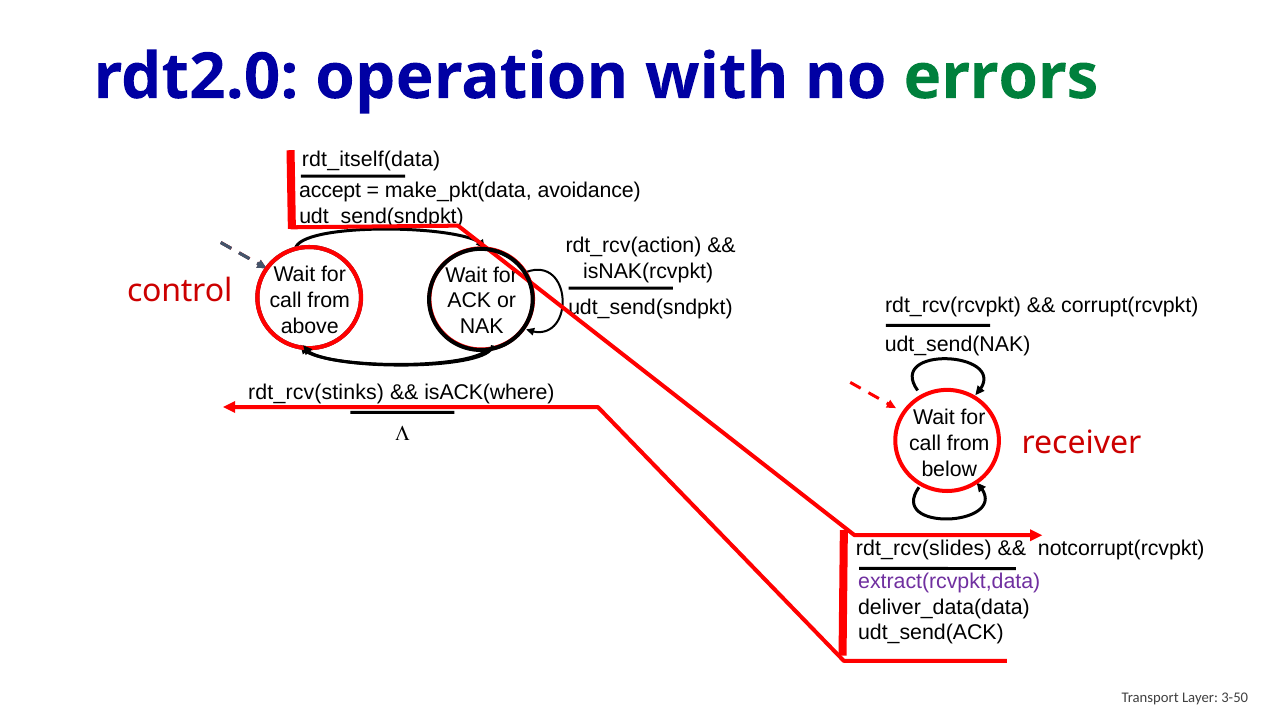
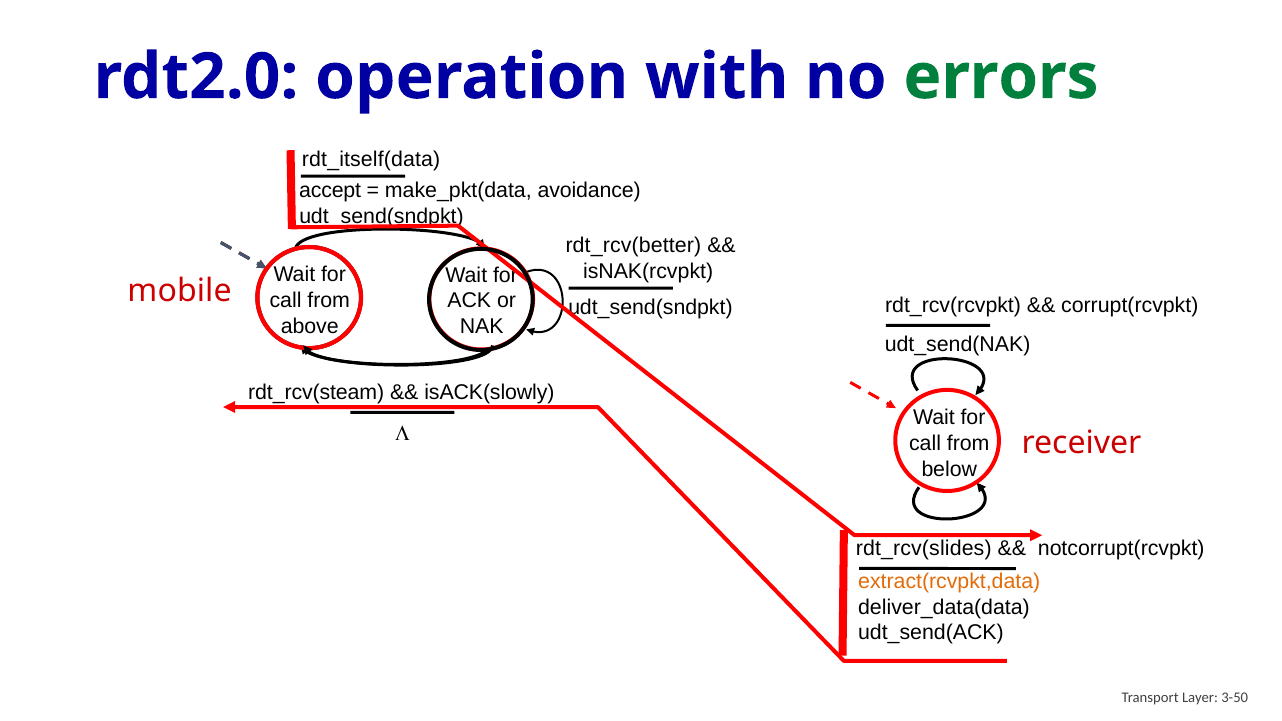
rdt_rcv(action: rdt_rcv(action -> rdt_rcv(better (633, 246)
control: control -> mobile (180, 291)
rdt_rcv(stinks: rdt_rcv(stinks -> rdt_rcv(steam (316, 392)
isACK(where: isACK(where -> isACK(slowly (489, 392)
extract(rcvpkt,data colour: purple -> orange (949, 582)
